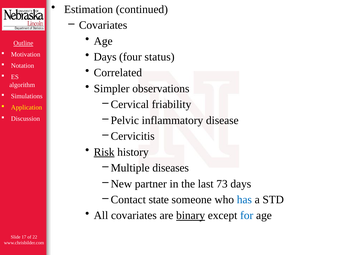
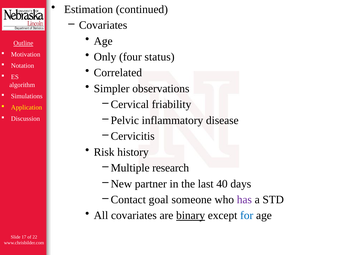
Days: Days -> Only (105, 57)
Risk underline: present -> none (104, 152)
diseases: diseases -> research (171, 167)
73: 73 -> 40 (222, 183)
state: state -> goal (159, 199)
has colour: blue -> purple (244, 199)
